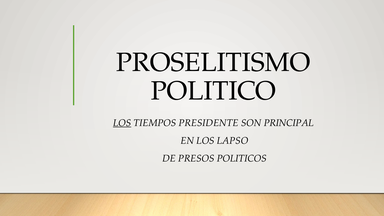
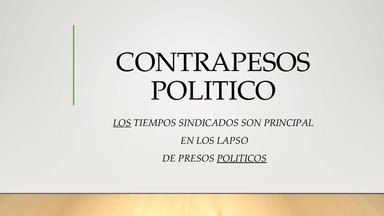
PROSELITISMO: PROSELITISMO -> CONTRAPESOS (213, 62)
PRESIDENTE: PRESIDENTE -> SINDICADOS (209, 123)
POLITICOS underline: none -> present (242, 158)
